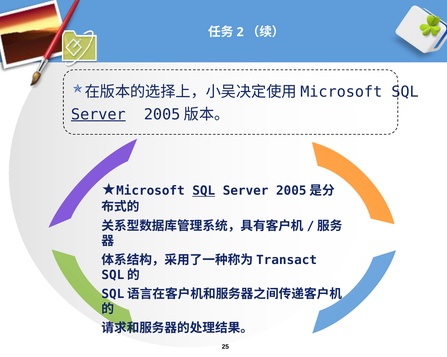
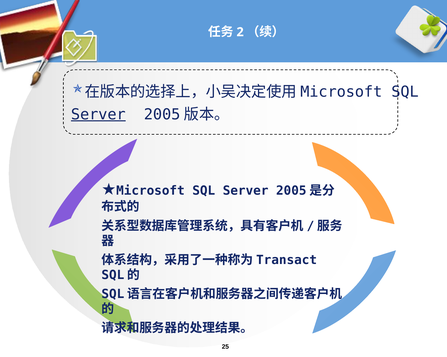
SQL underline: present -> none (204, 191)
